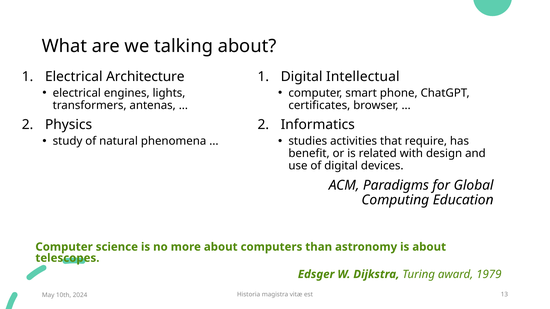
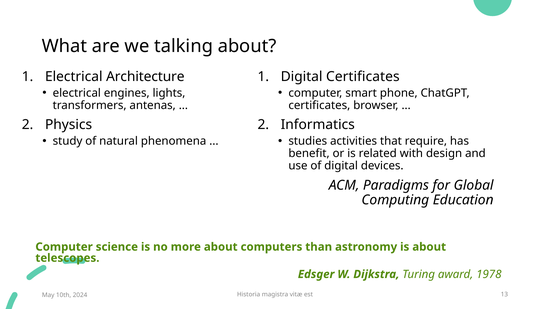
Digital Intellectual: Intellectual -> Certificates (363, 77)
1979: 1979 -> 1978 (489, 275)
